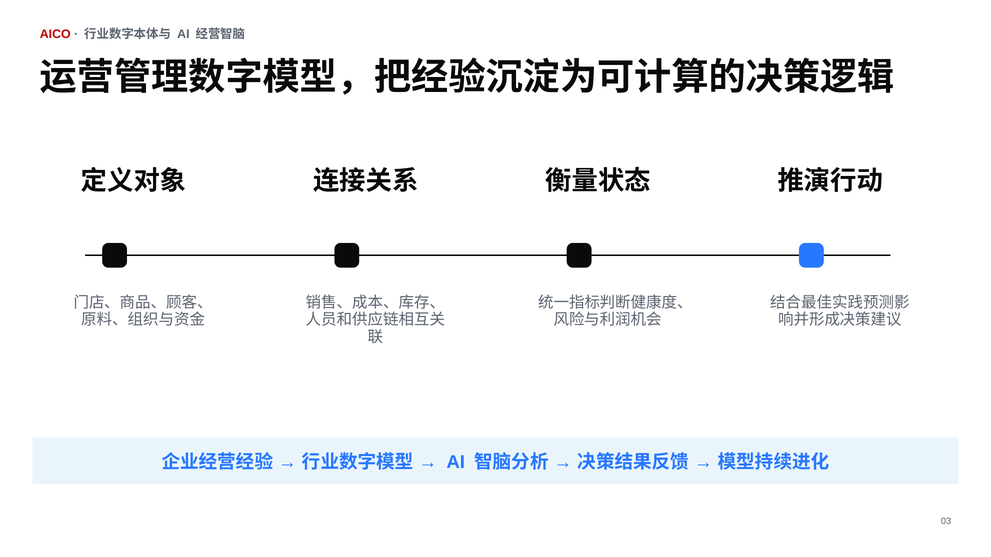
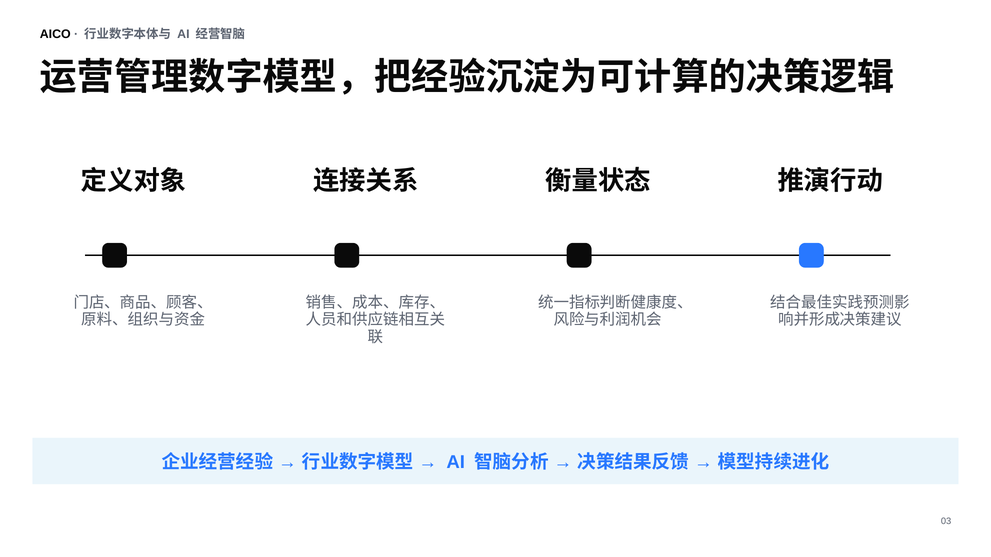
AICO colour: red -> black (55, 34)
